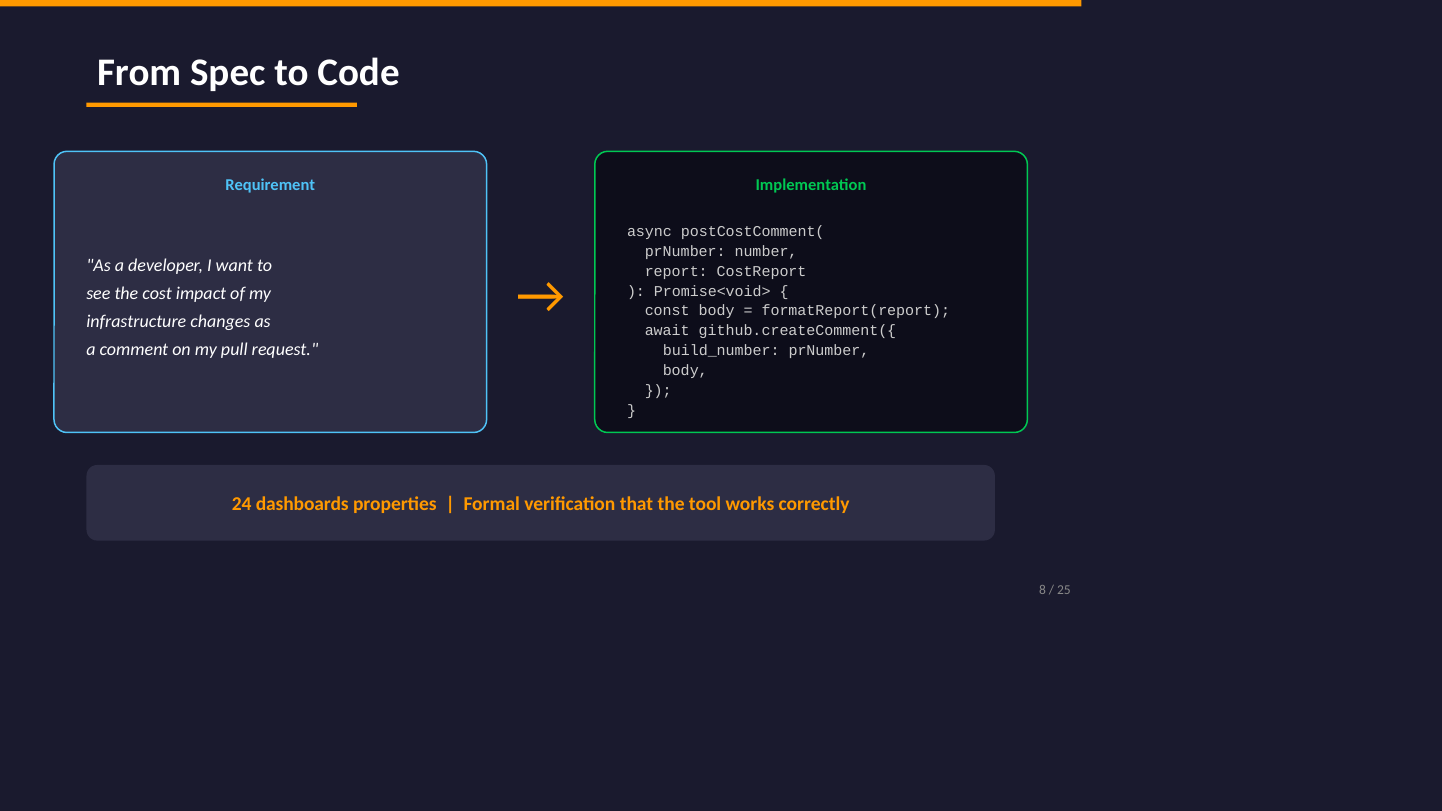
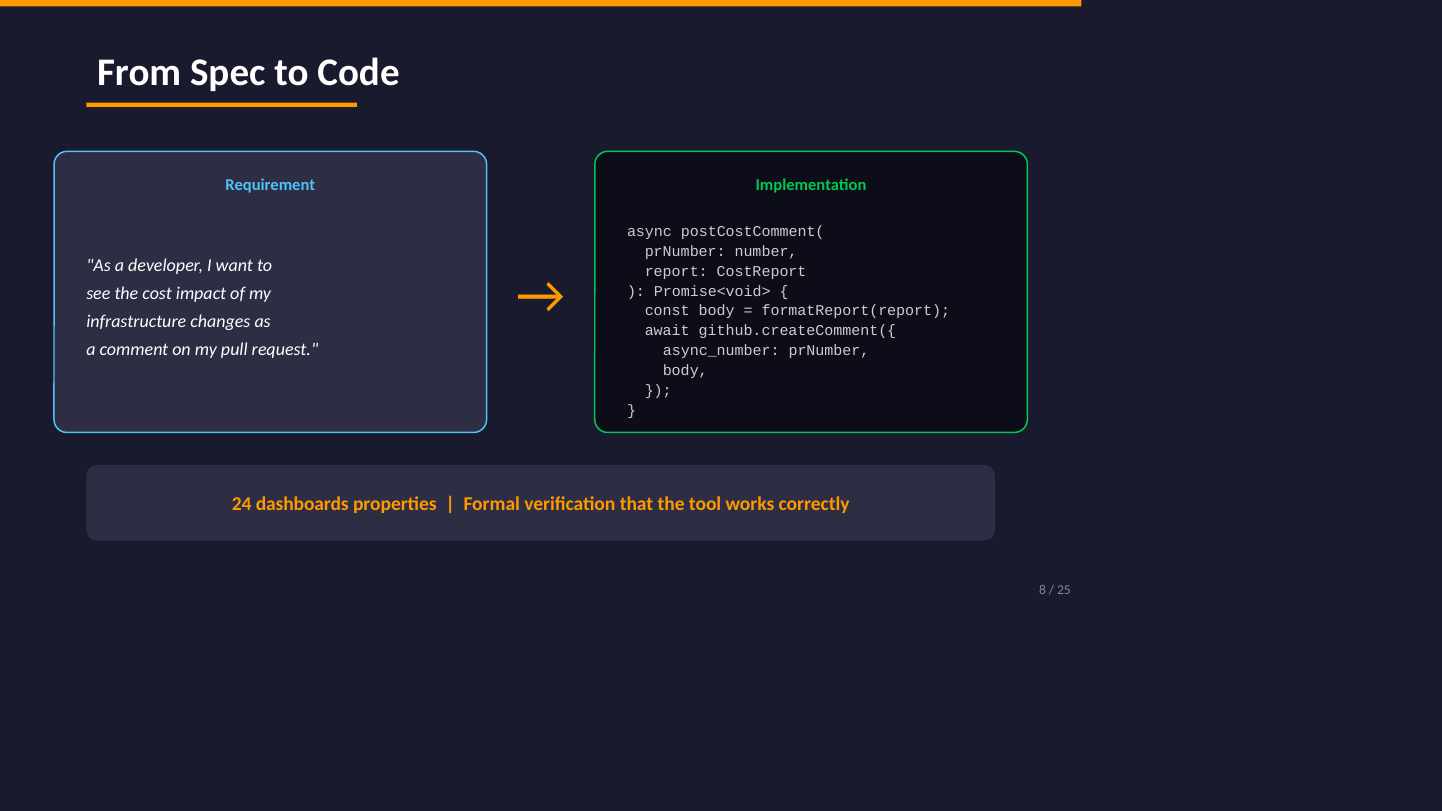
build_number: build_number -> async_number (721, 351)
